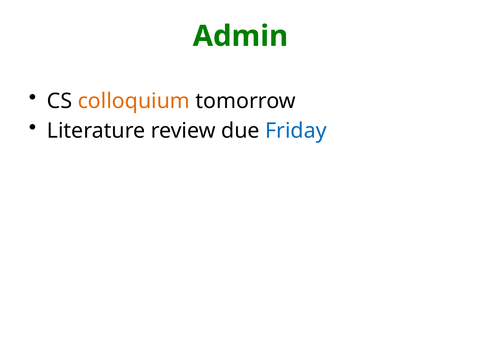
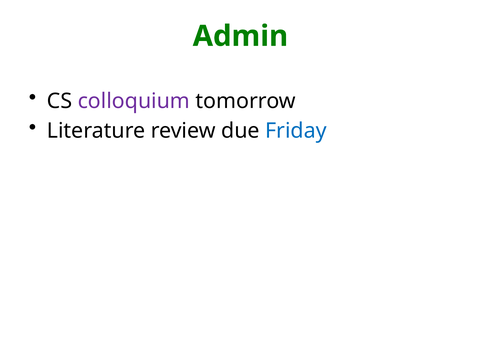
colloquium colour: orange -> purple (134, 101)
